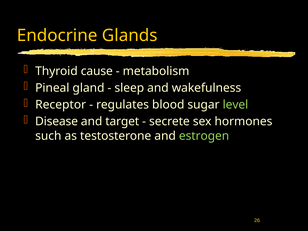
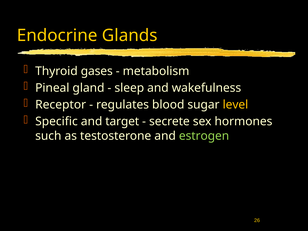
cause: cause -> gases (97, 71)
level colour: light green -> yellow (235, 105)
Disease: Disease -> Specific (56, 122)
